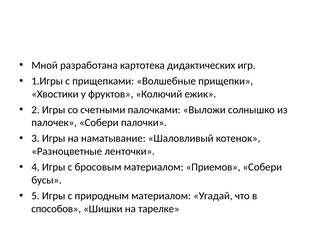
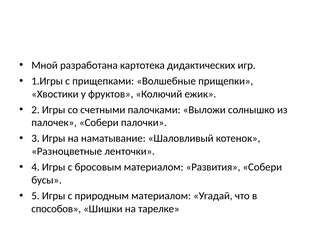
Приемов: Приемов -> Развития (213, 167)
